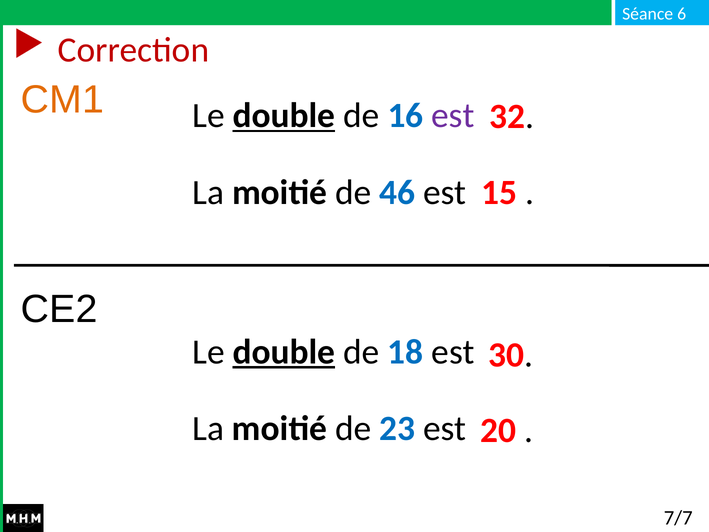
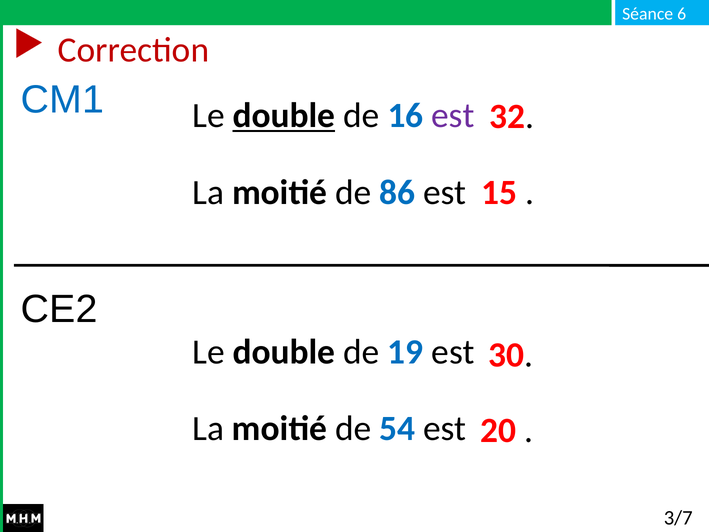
CM1 colour: orange -> blue (62, 100)
46: 46 -> 86 (397, 192)
double underline: present -> none (284, 352)
18: 18 -> 19 (405, 352)
23: 23 -> 54 (397, 428)
7/7: 7/7 -> 3/7 (678, 518)
